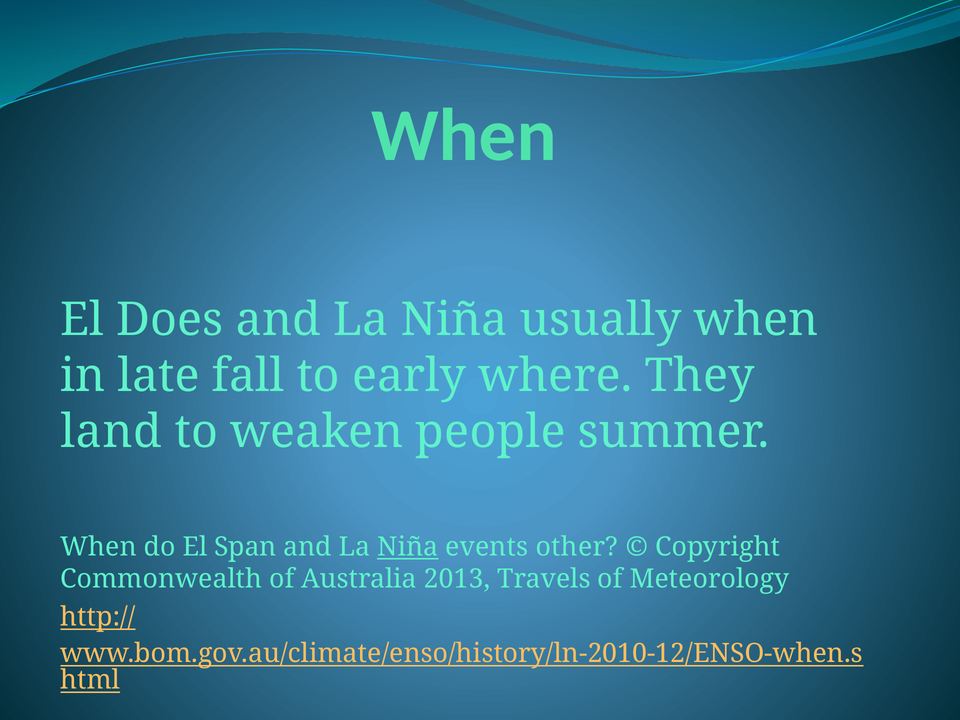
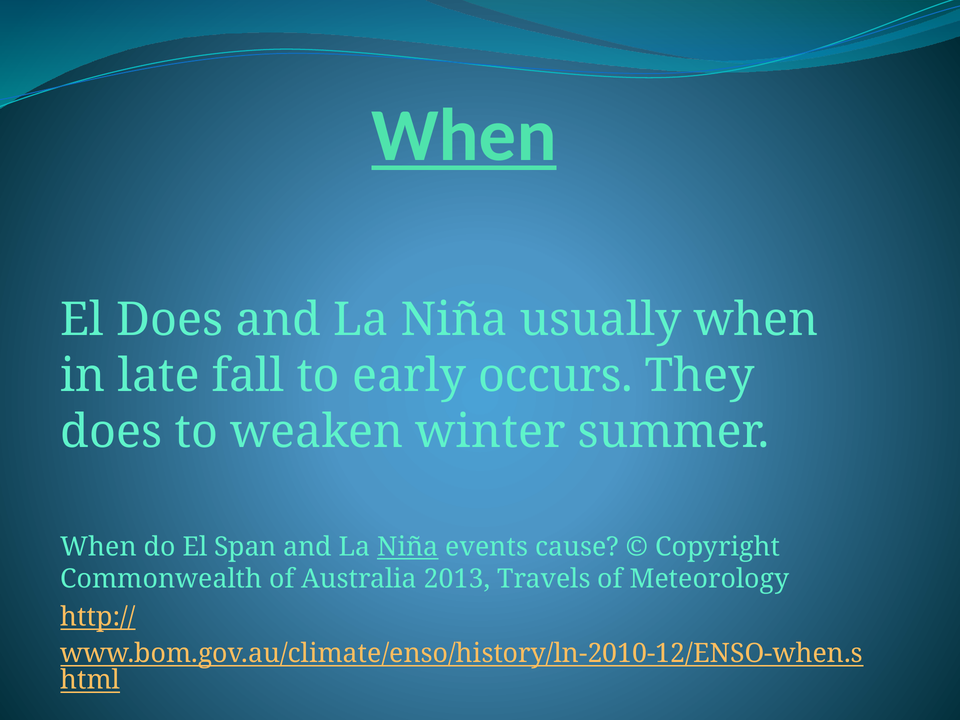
When underline: none -> present (464, 135)
where: where -> occurs (556, 376)
land: land -> does (111, 432)
people: people -> winter (490, 432)
other: other -> cause (577, 547)
